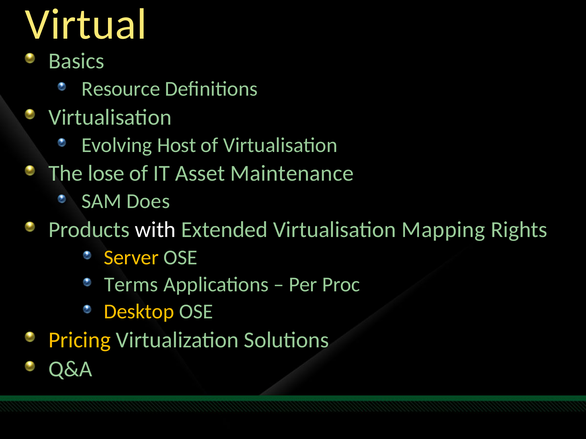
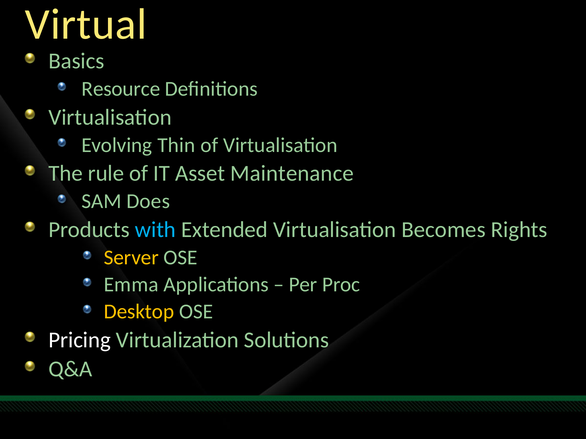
Host: Host -> Thin (176, 145)
lose: lose -> rule (106, 174)
with colour: white -> light blue (155, 230)
Mapping: Mapping -> Becomes (444, 230)
Terms: Terms -> Emma (131, 285)
Pricing colour: yellow -> white (80, 340)
